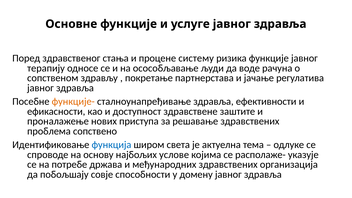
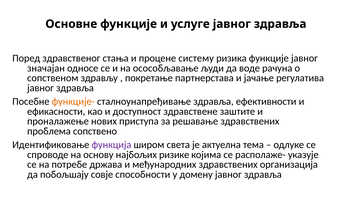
терапију: терапију -> значајан (46, 68)
функција colour: blue -> purple (112, 145)
услове: услове -> ризике (174, 155)
